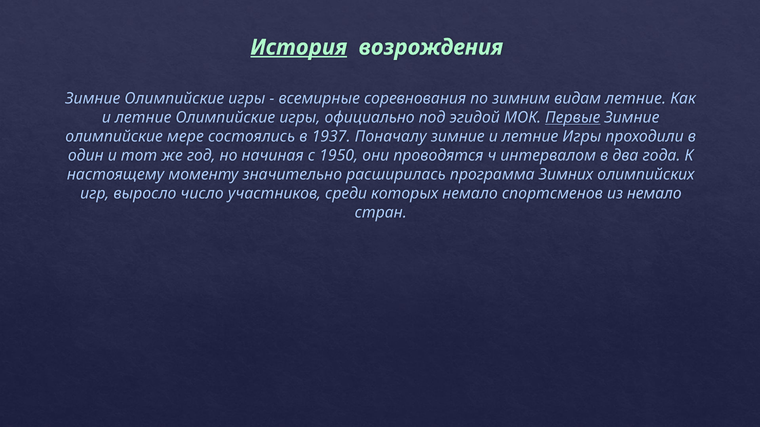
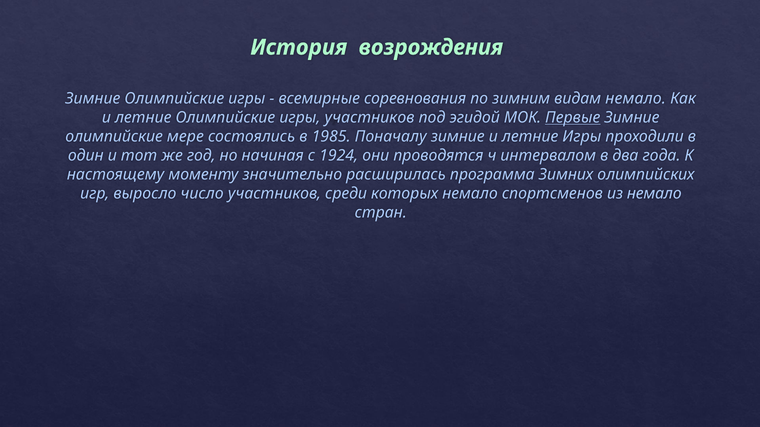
История underline: present -> none (299, 47)
видам летние: летние -> немало (636, 99)
игры официально: официально -> участников (370, 118)
1937: 1937 -> 1985 (331, 137)
1950: 1950 -> 1924 (339, 156)
